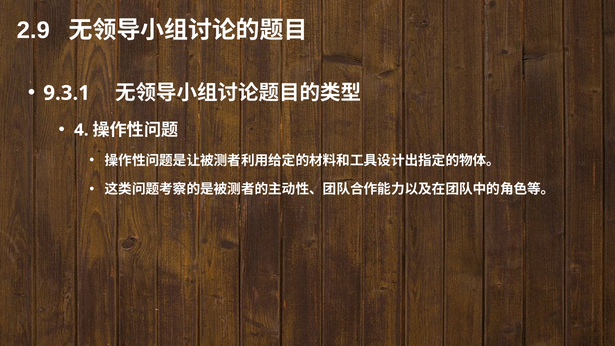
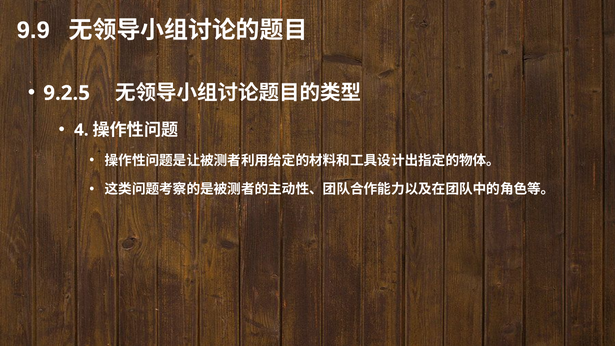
2.9: 2.9 -> 9.9 (33, 30)
9.3.1: 9.3.1 -> 9.2.5 (67, 93)
